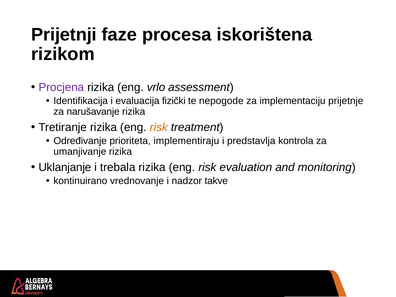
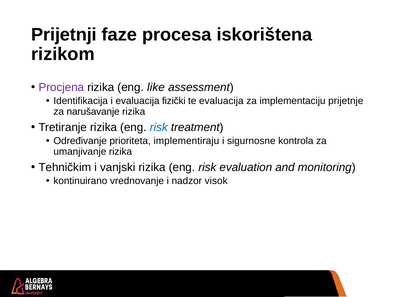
vrlo: vrlo -> like (156, 87)
te nepogode: nepogode -> evaluacija (221, 101)
risk colour: orange -> blue (159, 127)
predstavlja: predstavlja -> sigurnosne (251, 141)
Uklanjanje: Uklanjanje -> Tehničkim (65, 167)
trebala: trebala -> vanjski (118, 167)
takve: takve -> visok (216, 181)
